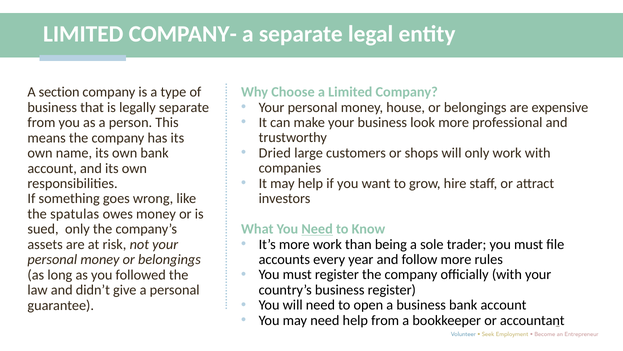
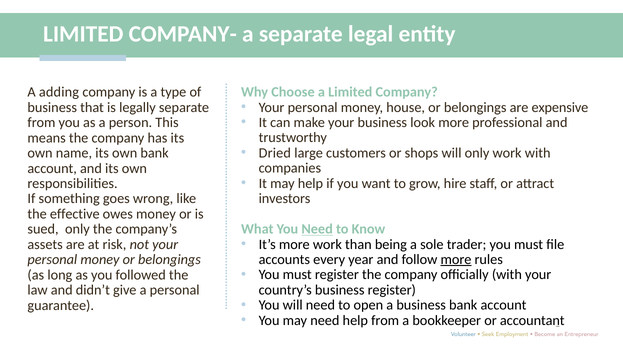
section: section -> adding (59, 92)
spatulas: spatulas -> effective (75, 214)
more underline: none -> present (456, 259)
